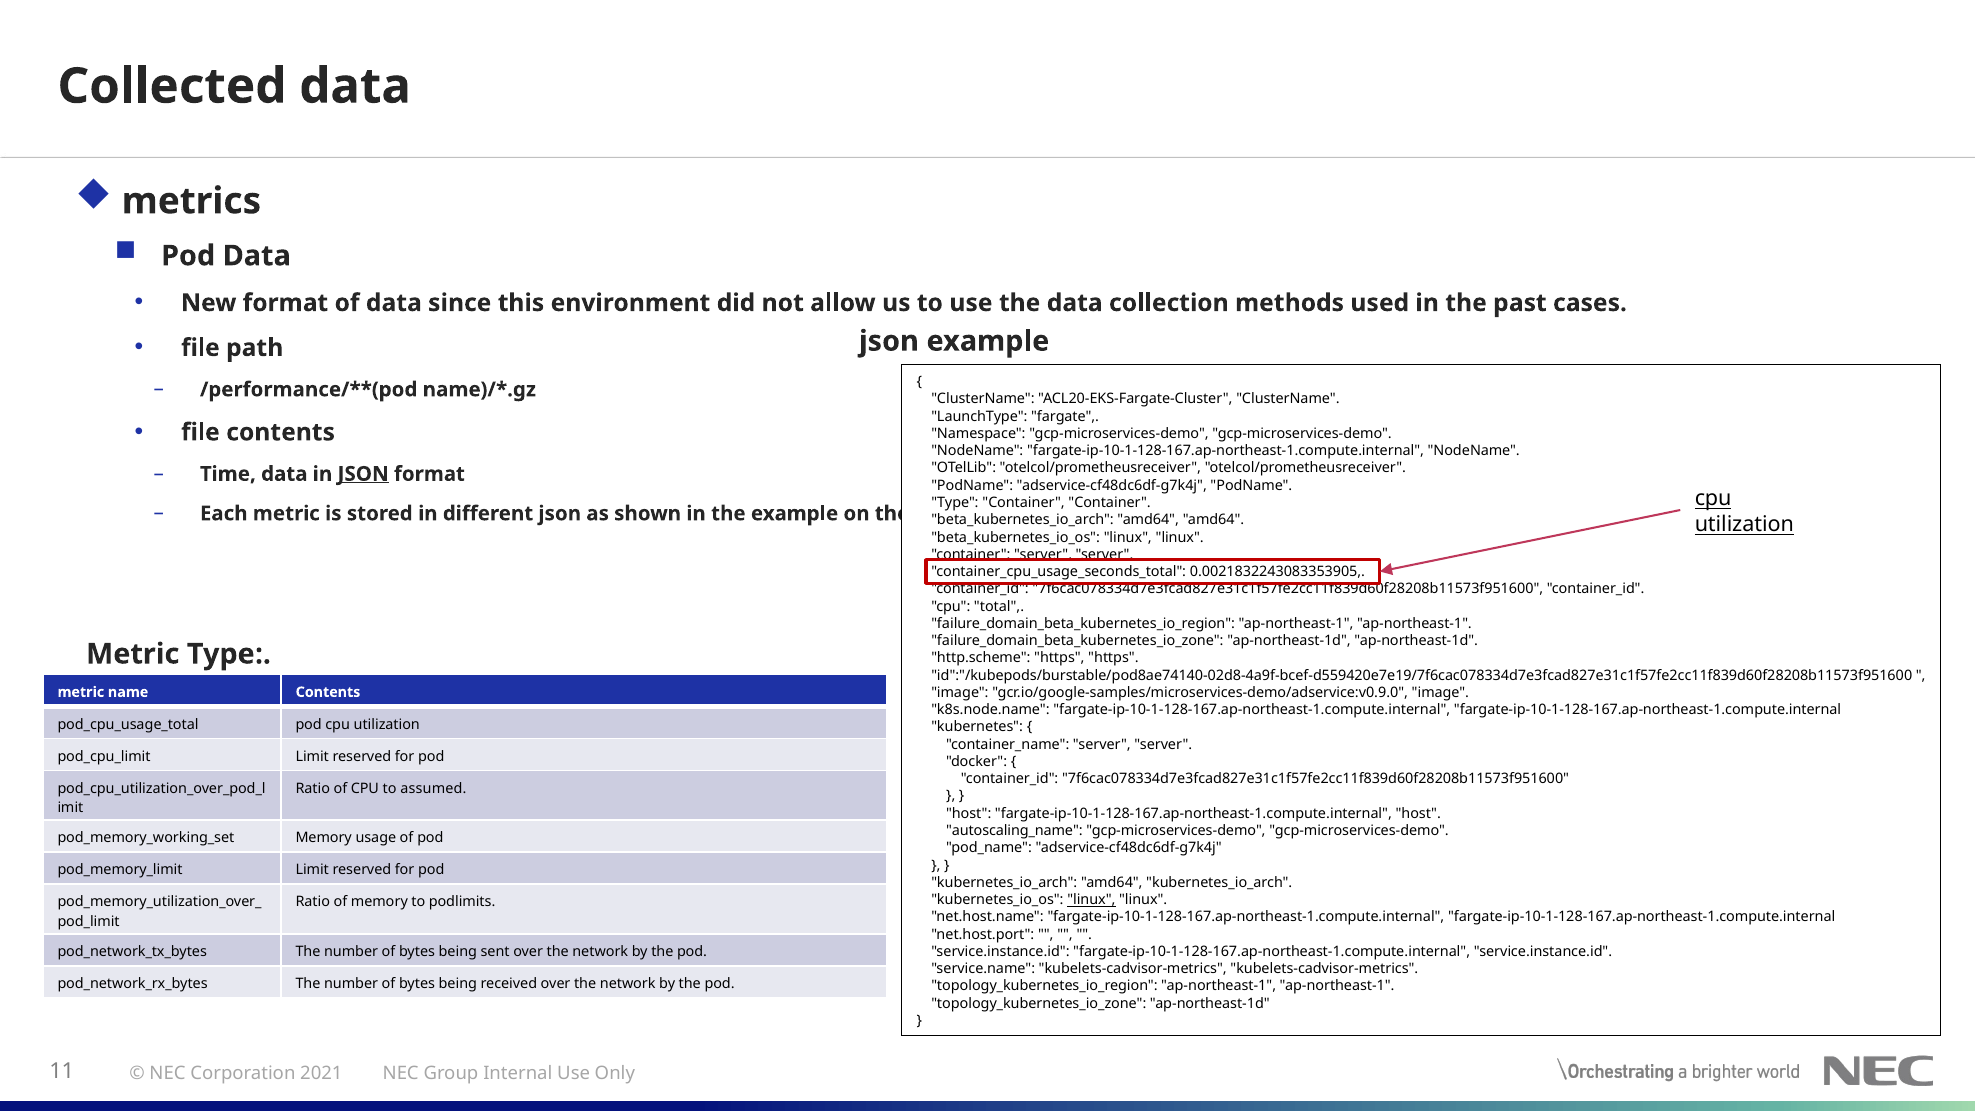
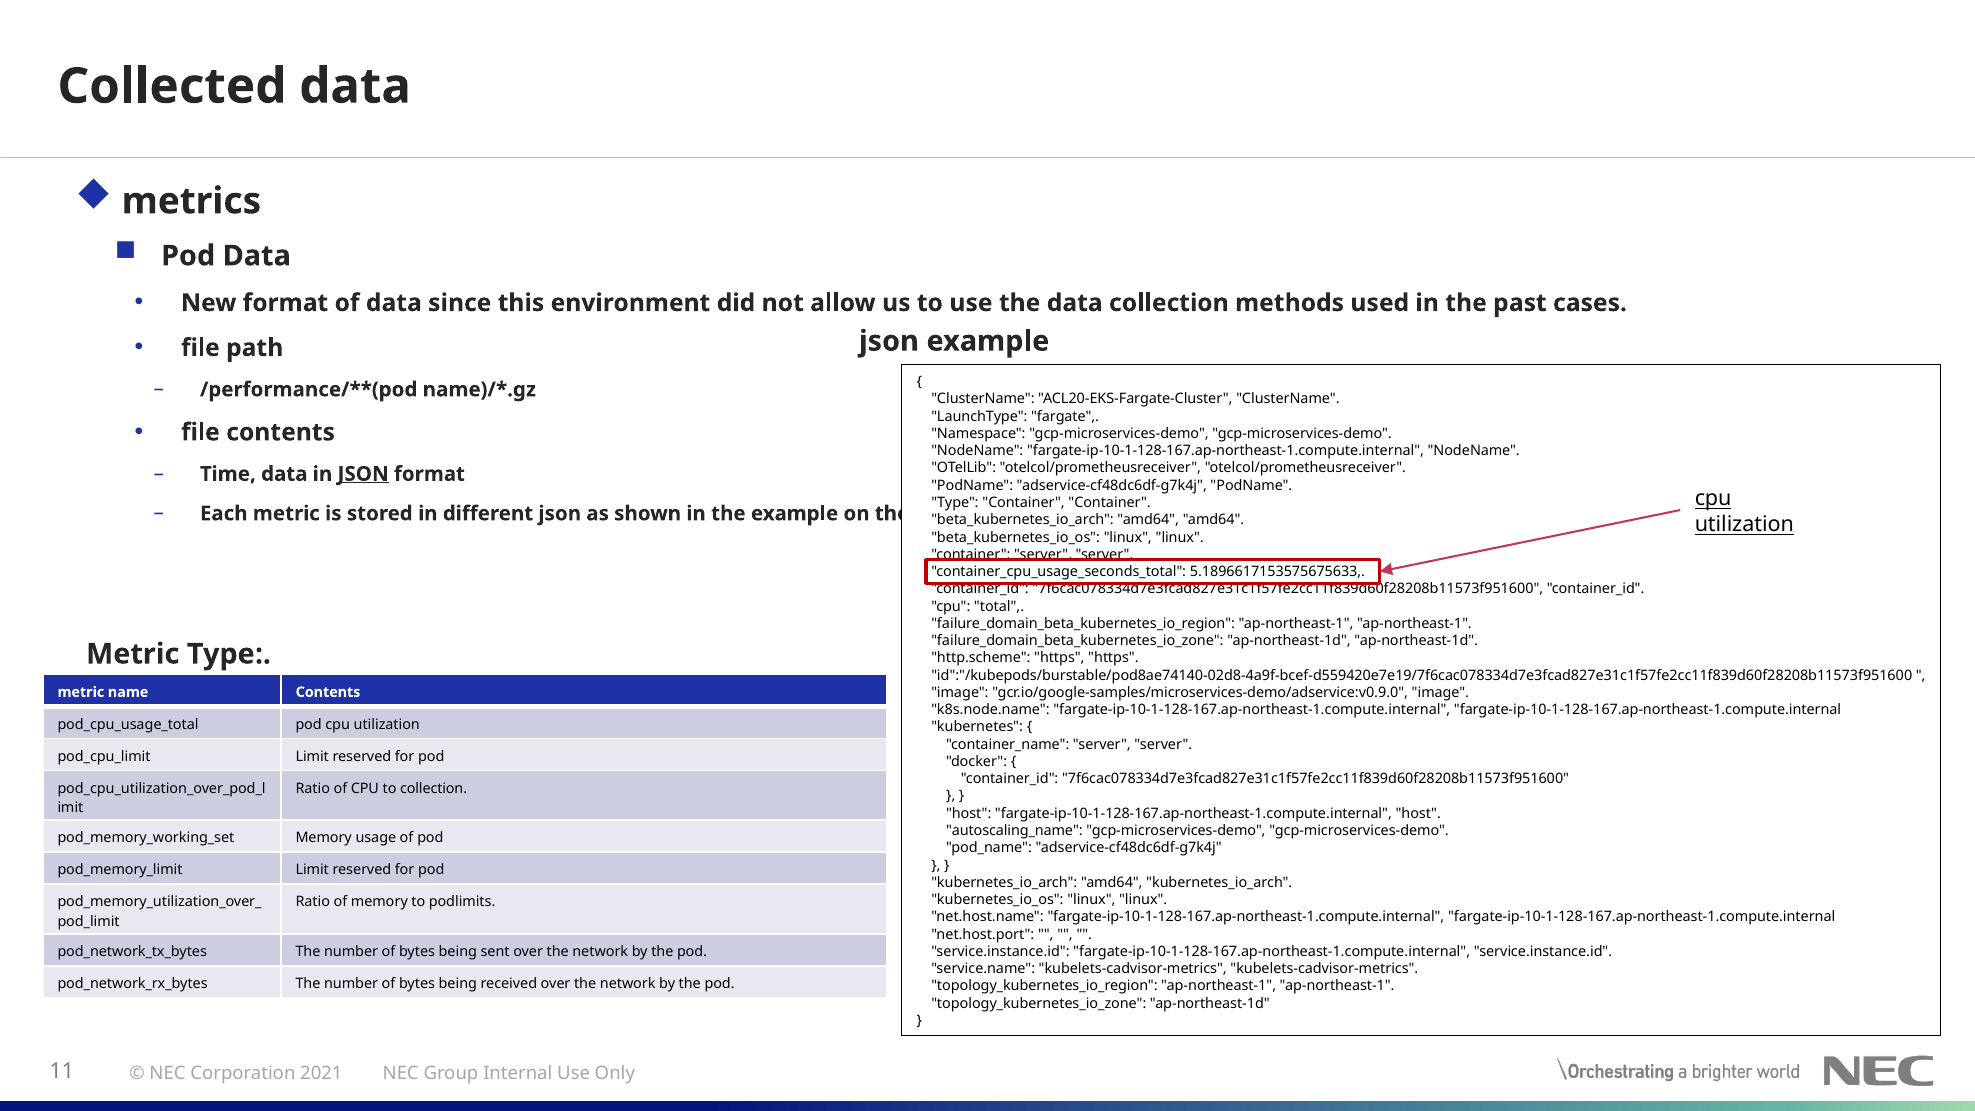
0.0021832243083353905: 0.0021832243083353905 -> 5.1896617153575675633 (1278, 572)
to assumed: assumed -> collection (434, 788)
linux underline: present -> none (1091, 900)
